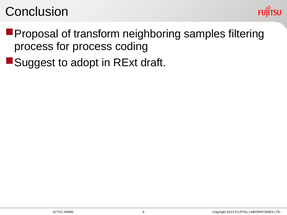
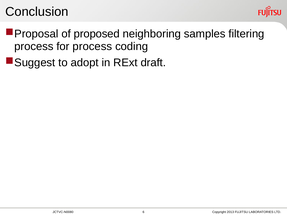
transform: transform -> proposed (97, 34)
